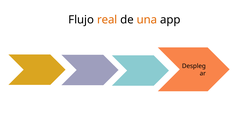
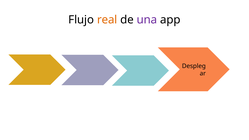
una colour: orange -> purple (147, 20)
